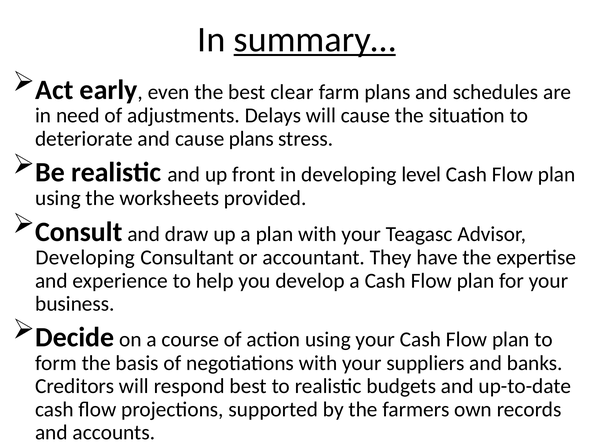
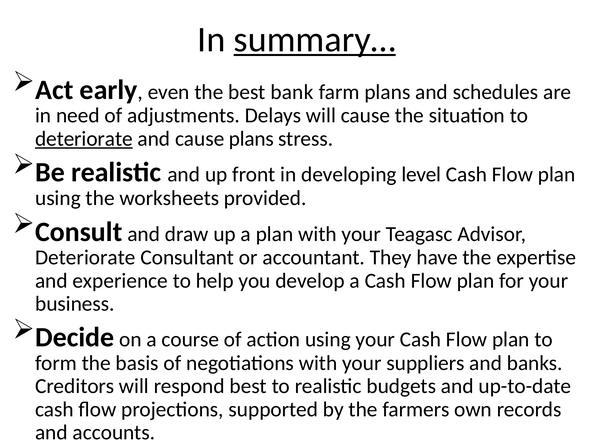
clear: clear -> bank (292, 92)
deteriorate underline: none -> present (84, 139)
Developing: Developing -> Deteriorate (85, 258)
